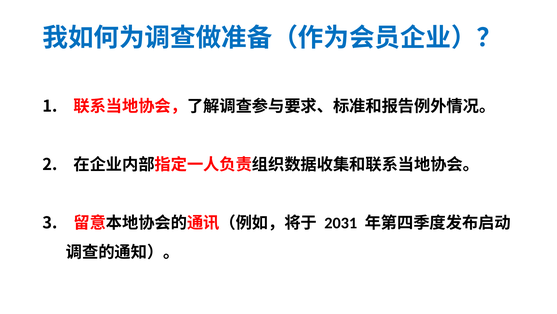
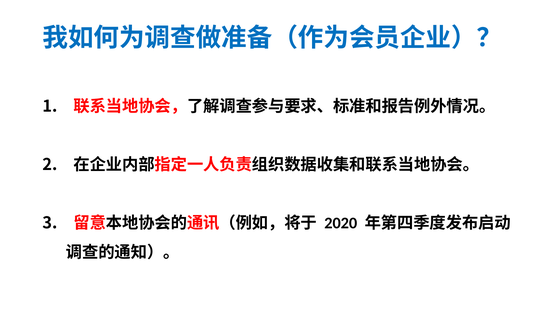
2031: 2031 -> 2020 (341, 223)
